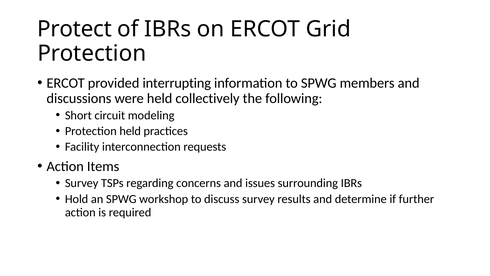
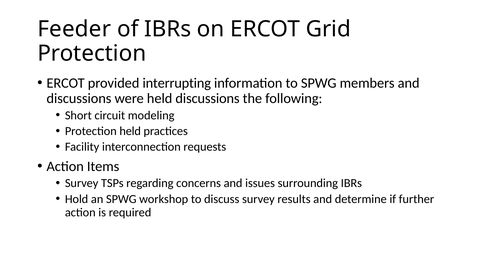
Protect: Protect -> Feeder (74, 29)
held collectively: collectively -> discussions (208, 98)
